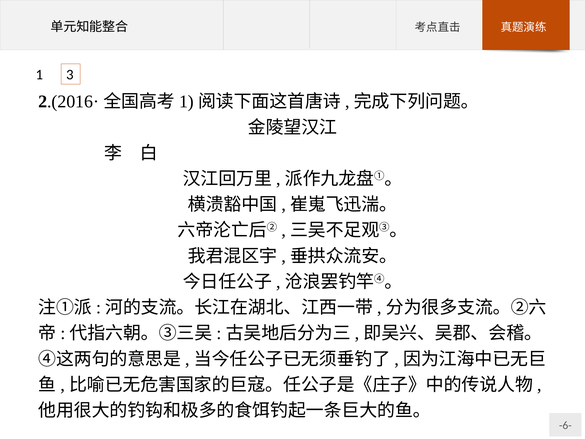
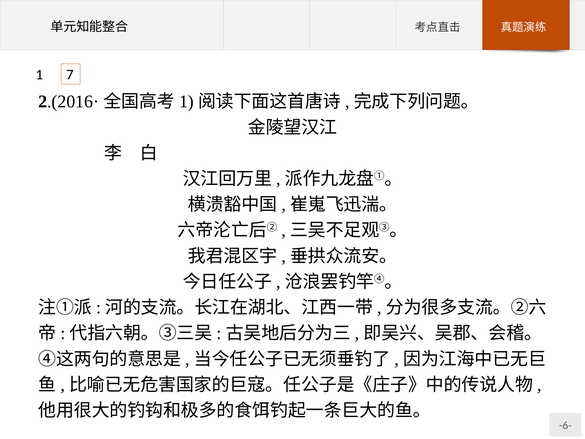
3: 3 -> 7 (70, 75)
